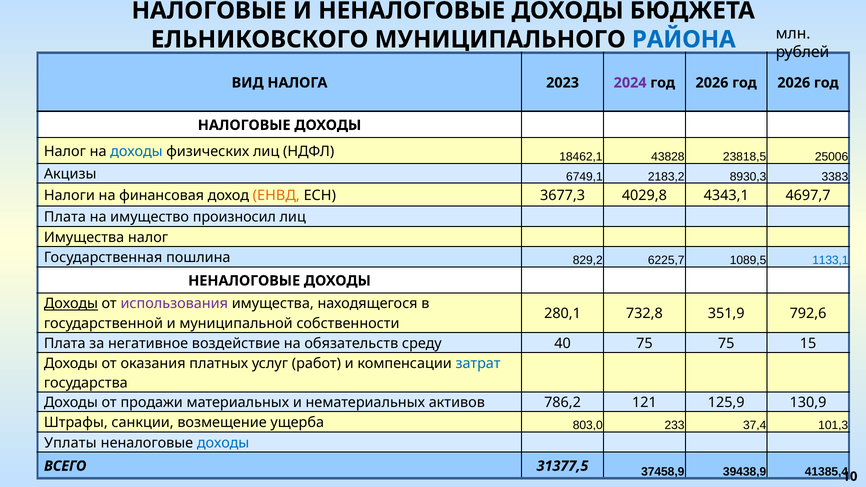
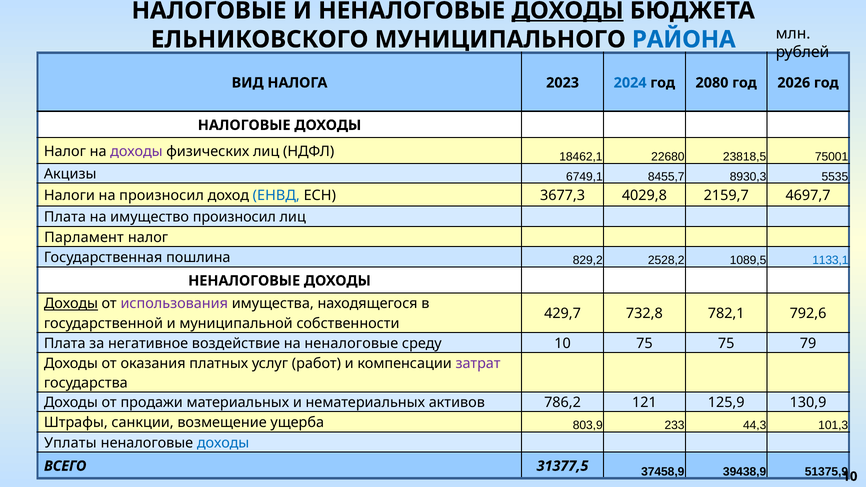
ДОХОДЫ underline: none -> present (568, 11)
2024 colour: purple -> blue (630, 83)
2026: 2026 -> 2080 (712, 83)
доходы colour: blue -> purple (136, 151)
43828: 43828 -> 22680 (668, 157)
25006: 25006 -> 75001 (832, 157)
2183,2: 2183,2 -> 8455,7 (666, 177)
3383: 3383 -> 5535 (835, 177)
на финансовая: финансовая -> произносил (162, 196)
ЕНВД colour: orange -> blue (276, 196)
4343,1: 4343,1 -> 2159,7 (726, 196)
Имущества: Имущества -> Парламент (84, 237)
6225,7: 6225,7 -> 2528,2 (666, 260)
280,1: 280,1 -> 429,7 (563, 314)
351,9: 351,9 -> 782,1 (726, 314)
на обязательств: обязательств -> неналоговые (351, 343)
среду 40: 40 -> 10 (563, 343)
15: 15 -> 79 (808, 343)
затрат colour: blue -> purple (478, 363)
803,0: 803,0 -> 803,9 (588, 425)
37,4: 37,4 -> 44,3 (755, 425)
41385,4: 41385,4 -> 51375,9 (826, 472)
